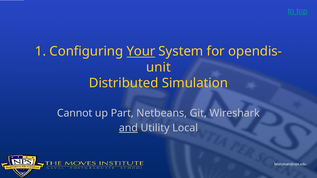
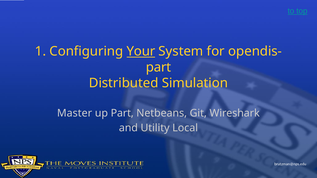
unit: unit -> part (159, 67)
Cannot: Cannot -> Master (75, 113)
and underline: present -> none (128, 128)
